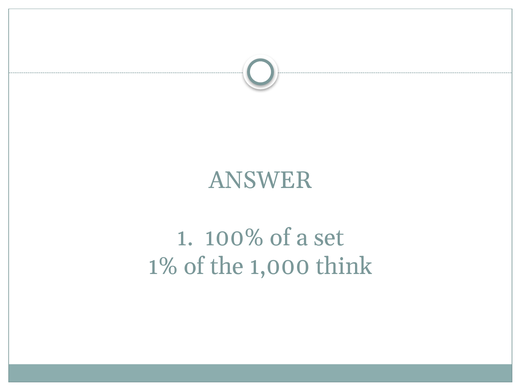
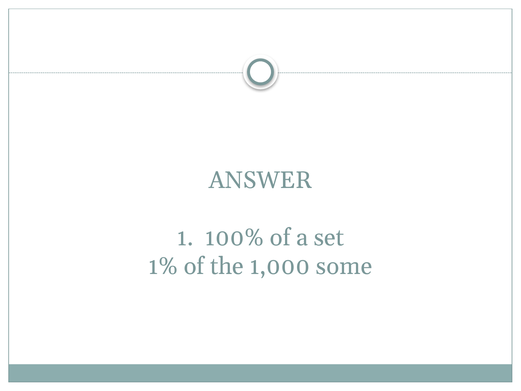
think: think -> some (344, 266)
